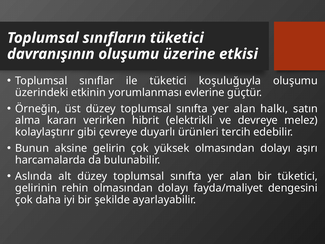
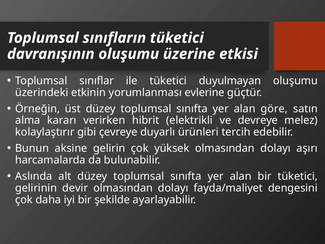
koşuluğuyla: koşuluğuyla -> duyulmayan (230, 81)
halkı: halkı -> göre (274, 109)
rehin: rehin -> devir (75, 188)
